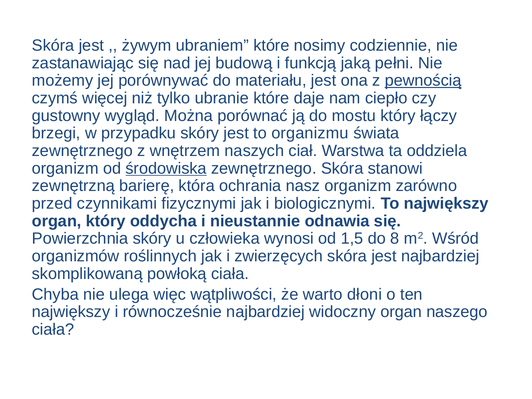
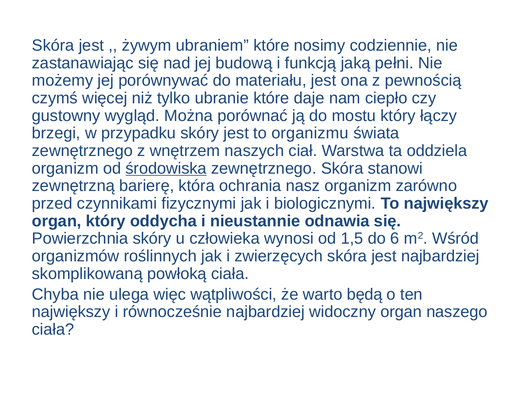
pewnością underline: present -> none (423, 81)
8: 8 -> 6 (395, 239)
dłoni: dłoni -> będą (365, 294)
